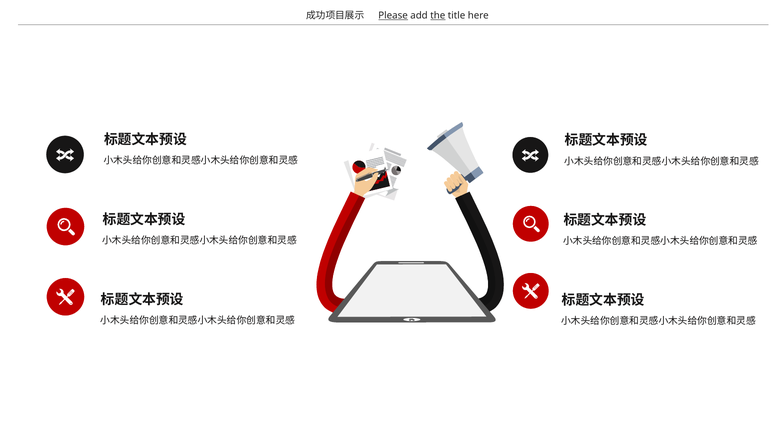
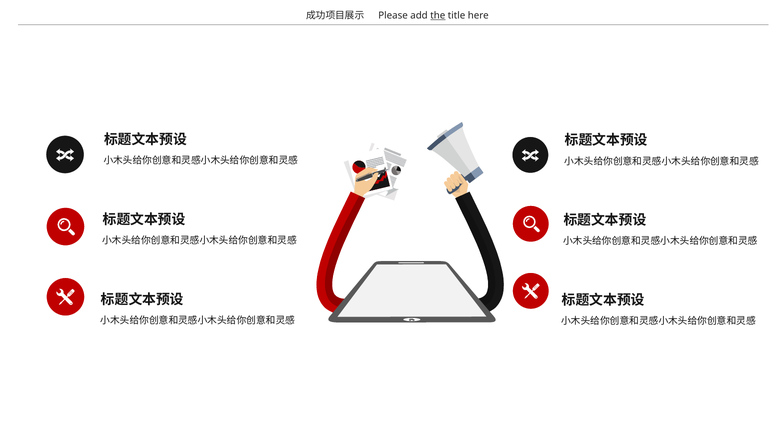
Please underline: present -> none (393, 16)
